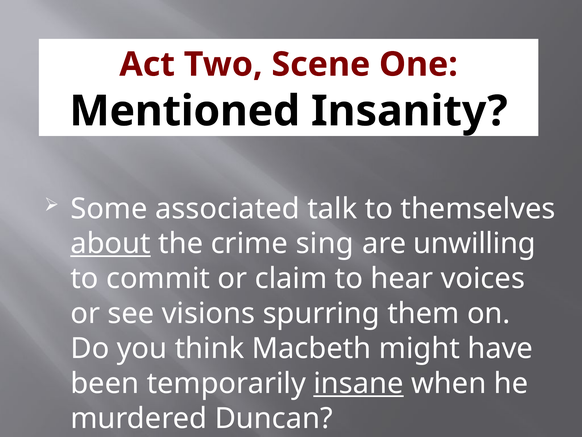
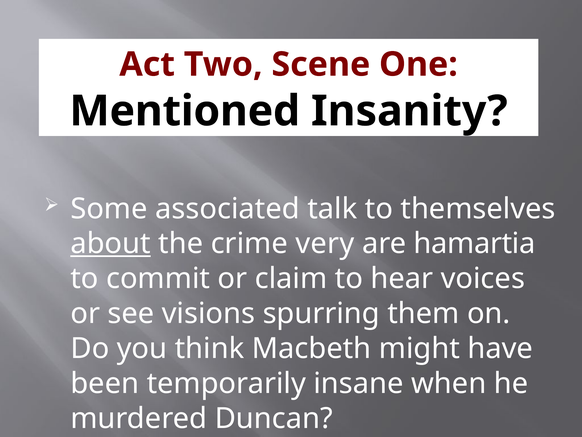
sing: sing -> very (325, 243)
unwilling: unwilling -> hamartia (474, 243)
insane underline: present -> none (358, 383)
